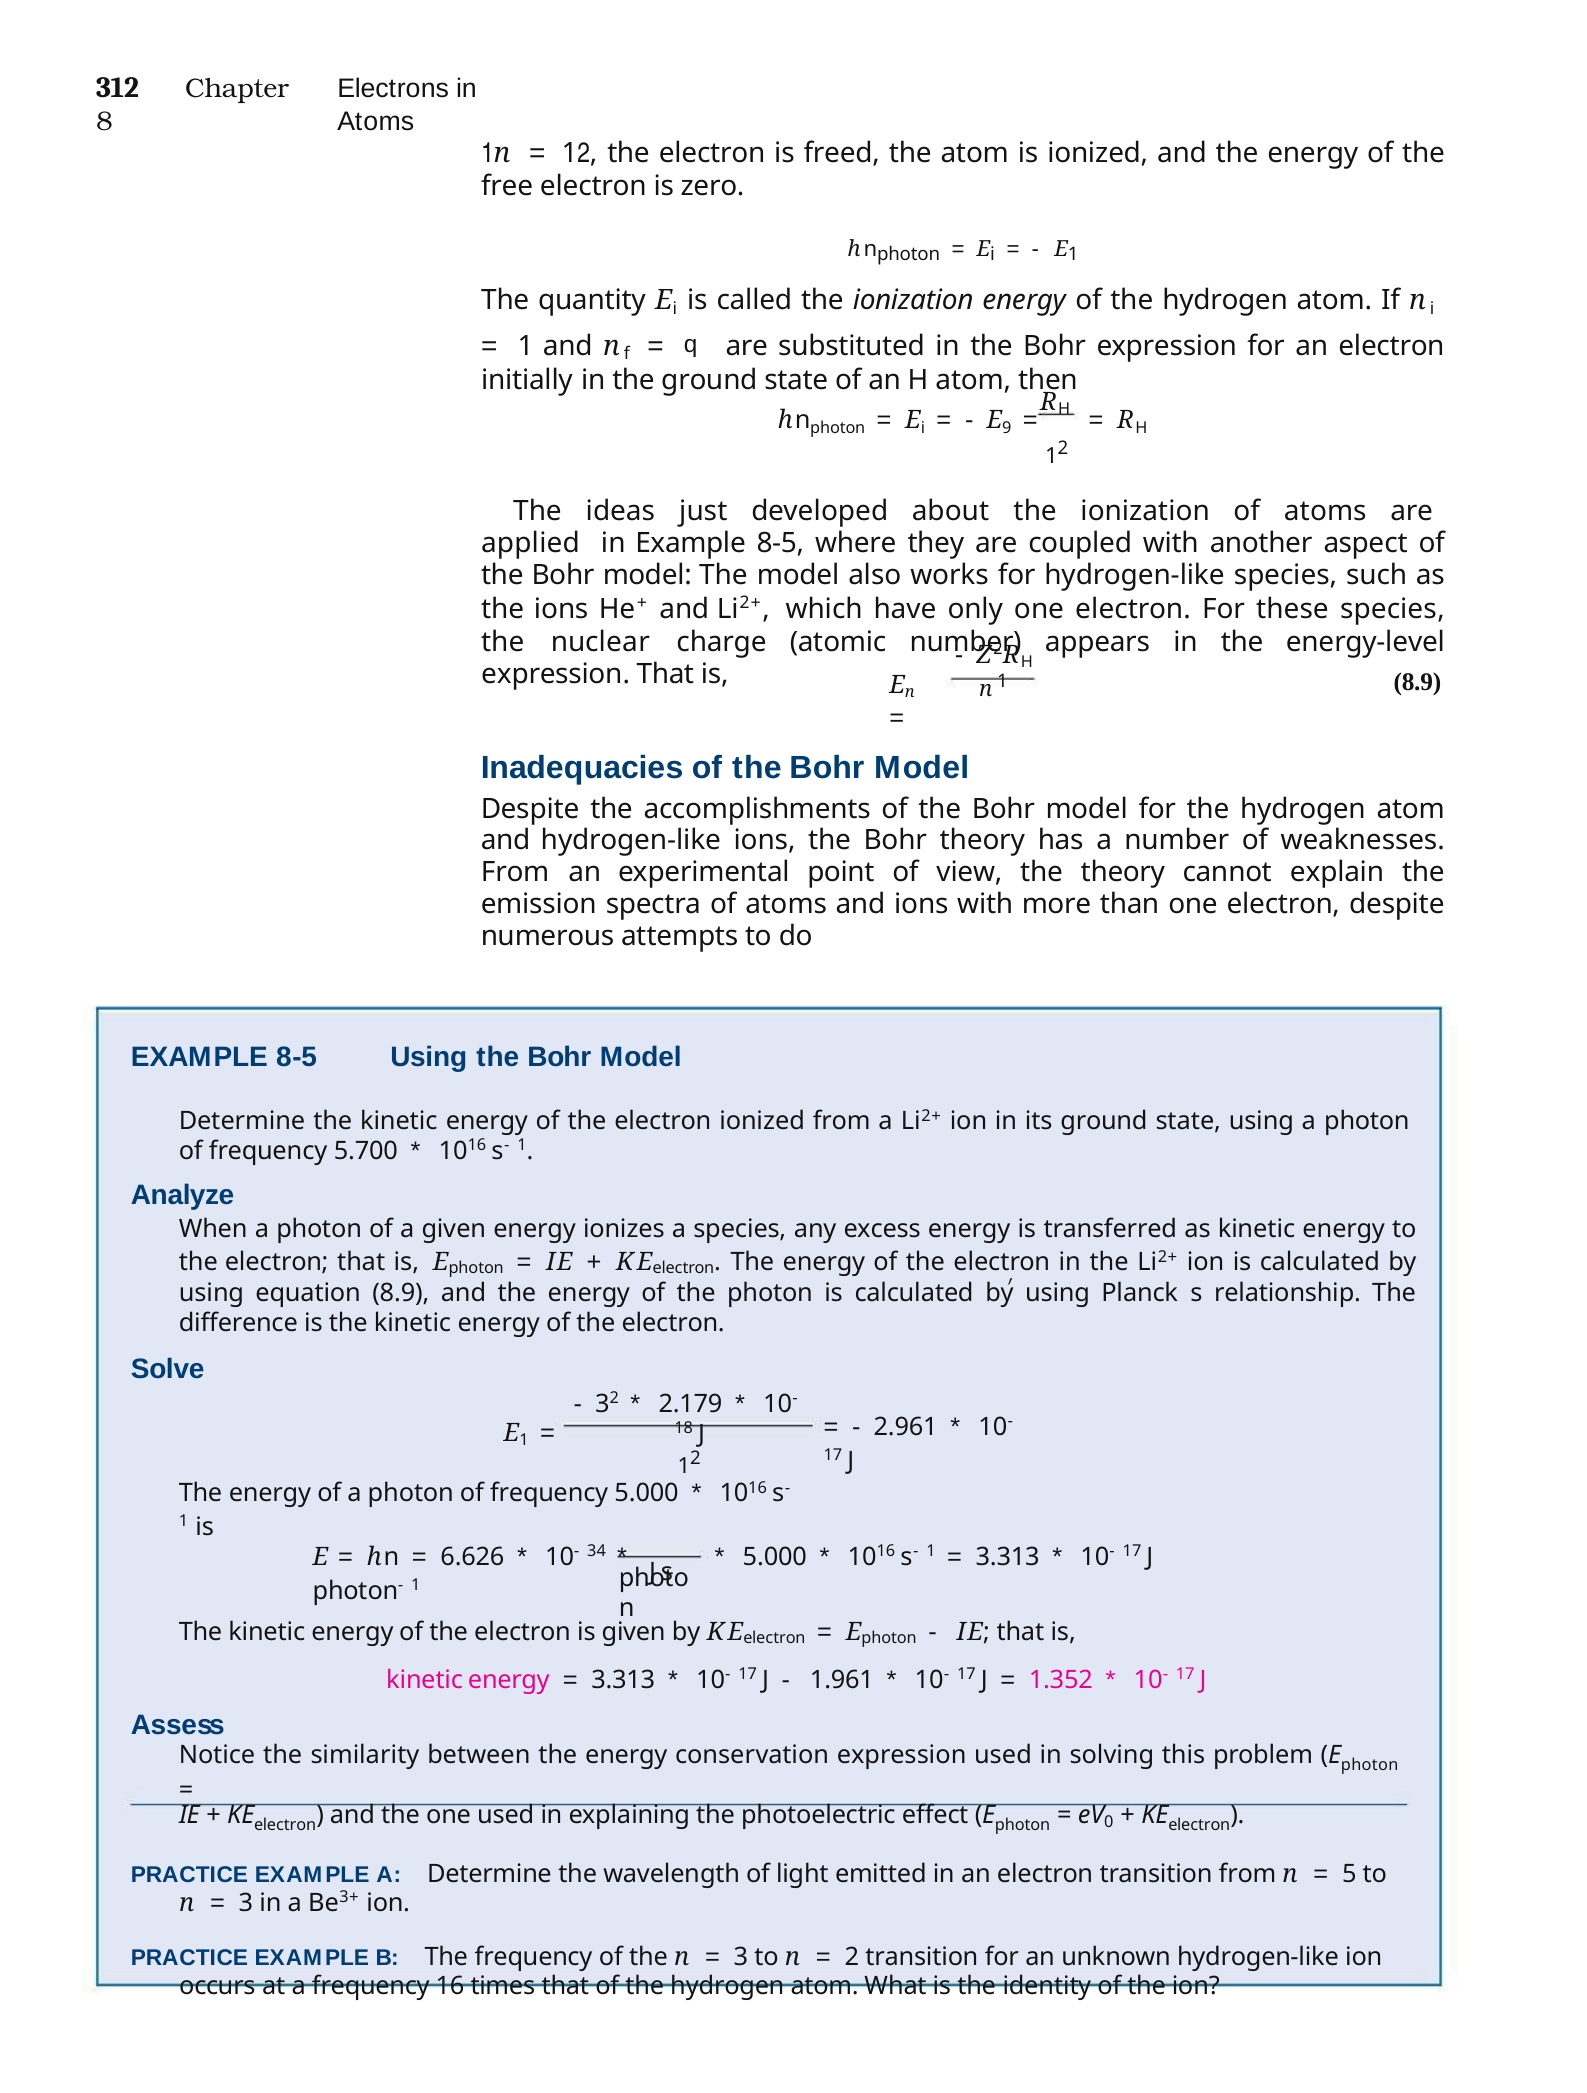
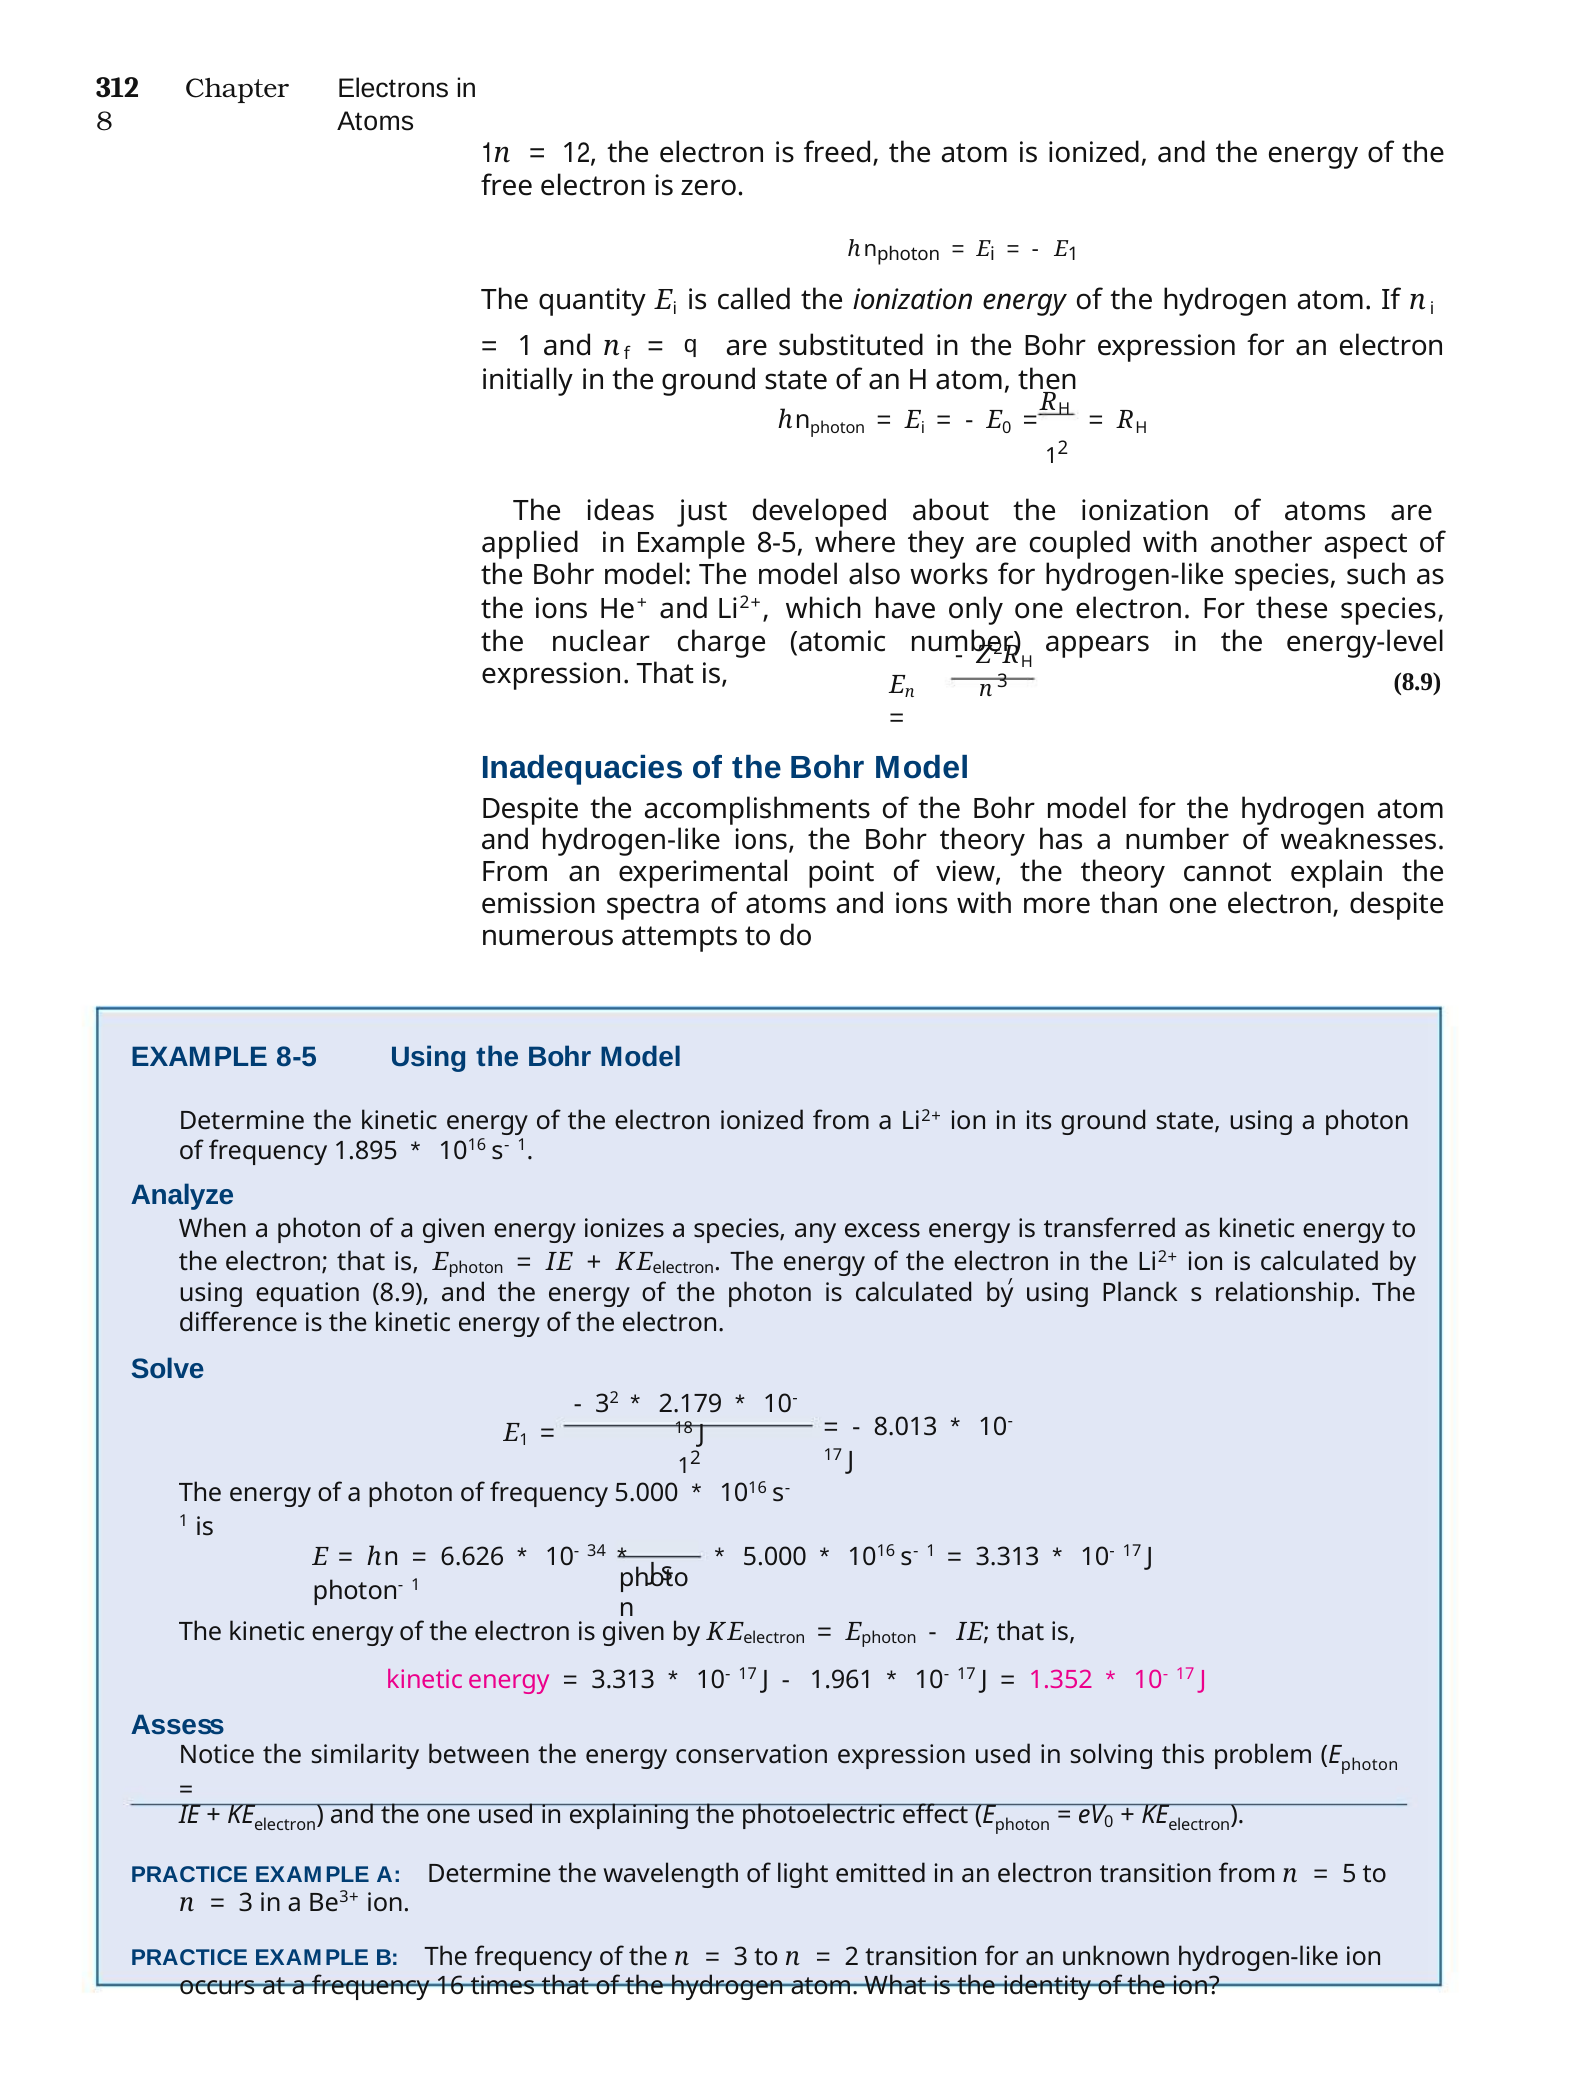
E 9: 9 -> 0 (1007, 427)
n 1: 1 -> 3 (1002, 681)
5.700: 5.700 -> 1.895 (366, 1150)
2.961: 2.961 -> 8.013 (906, 1426)
